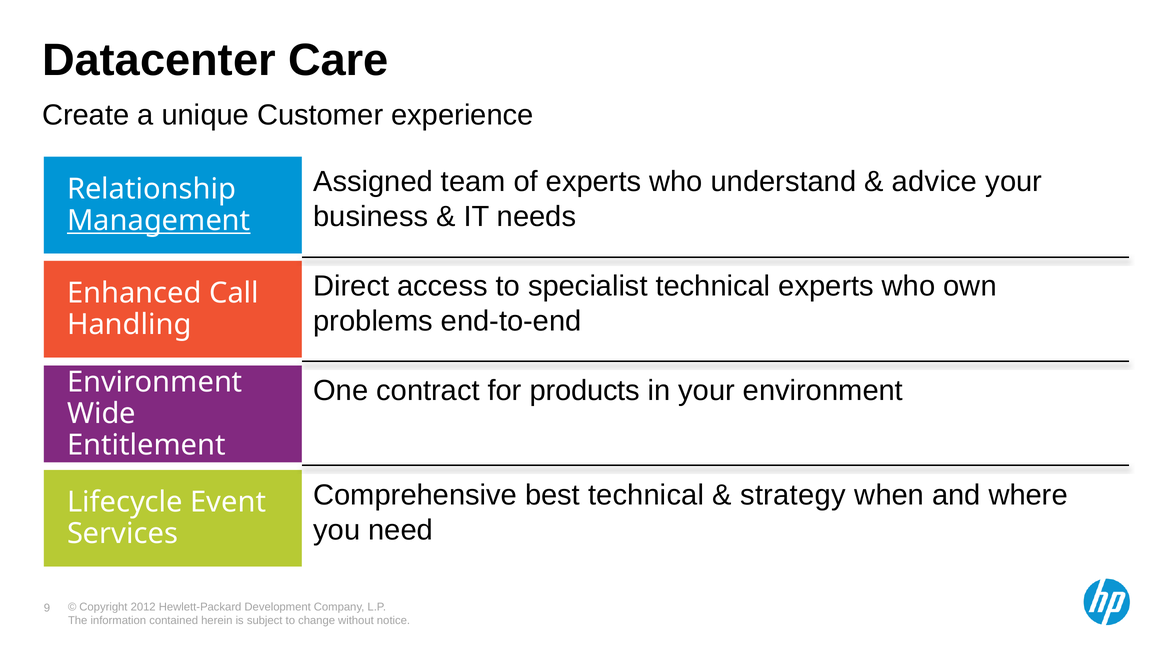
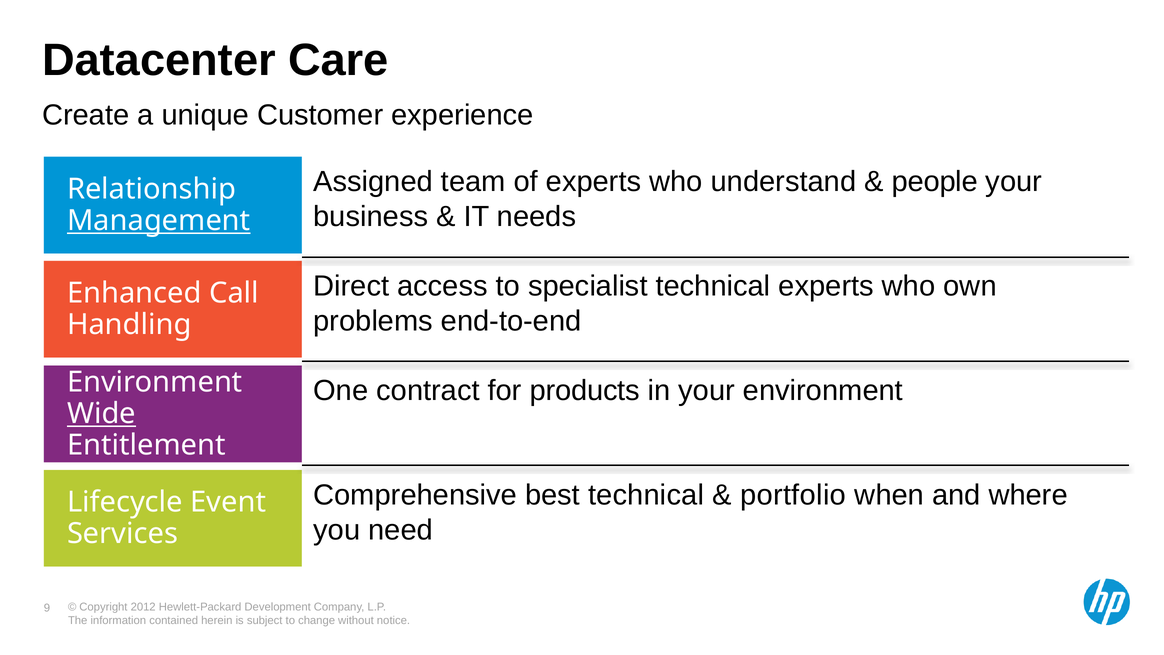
advice: advice -> people (935, 182)
Wide underline: none -> present (101, 414)
strategy: strategy -> portfolio (793, 495)
